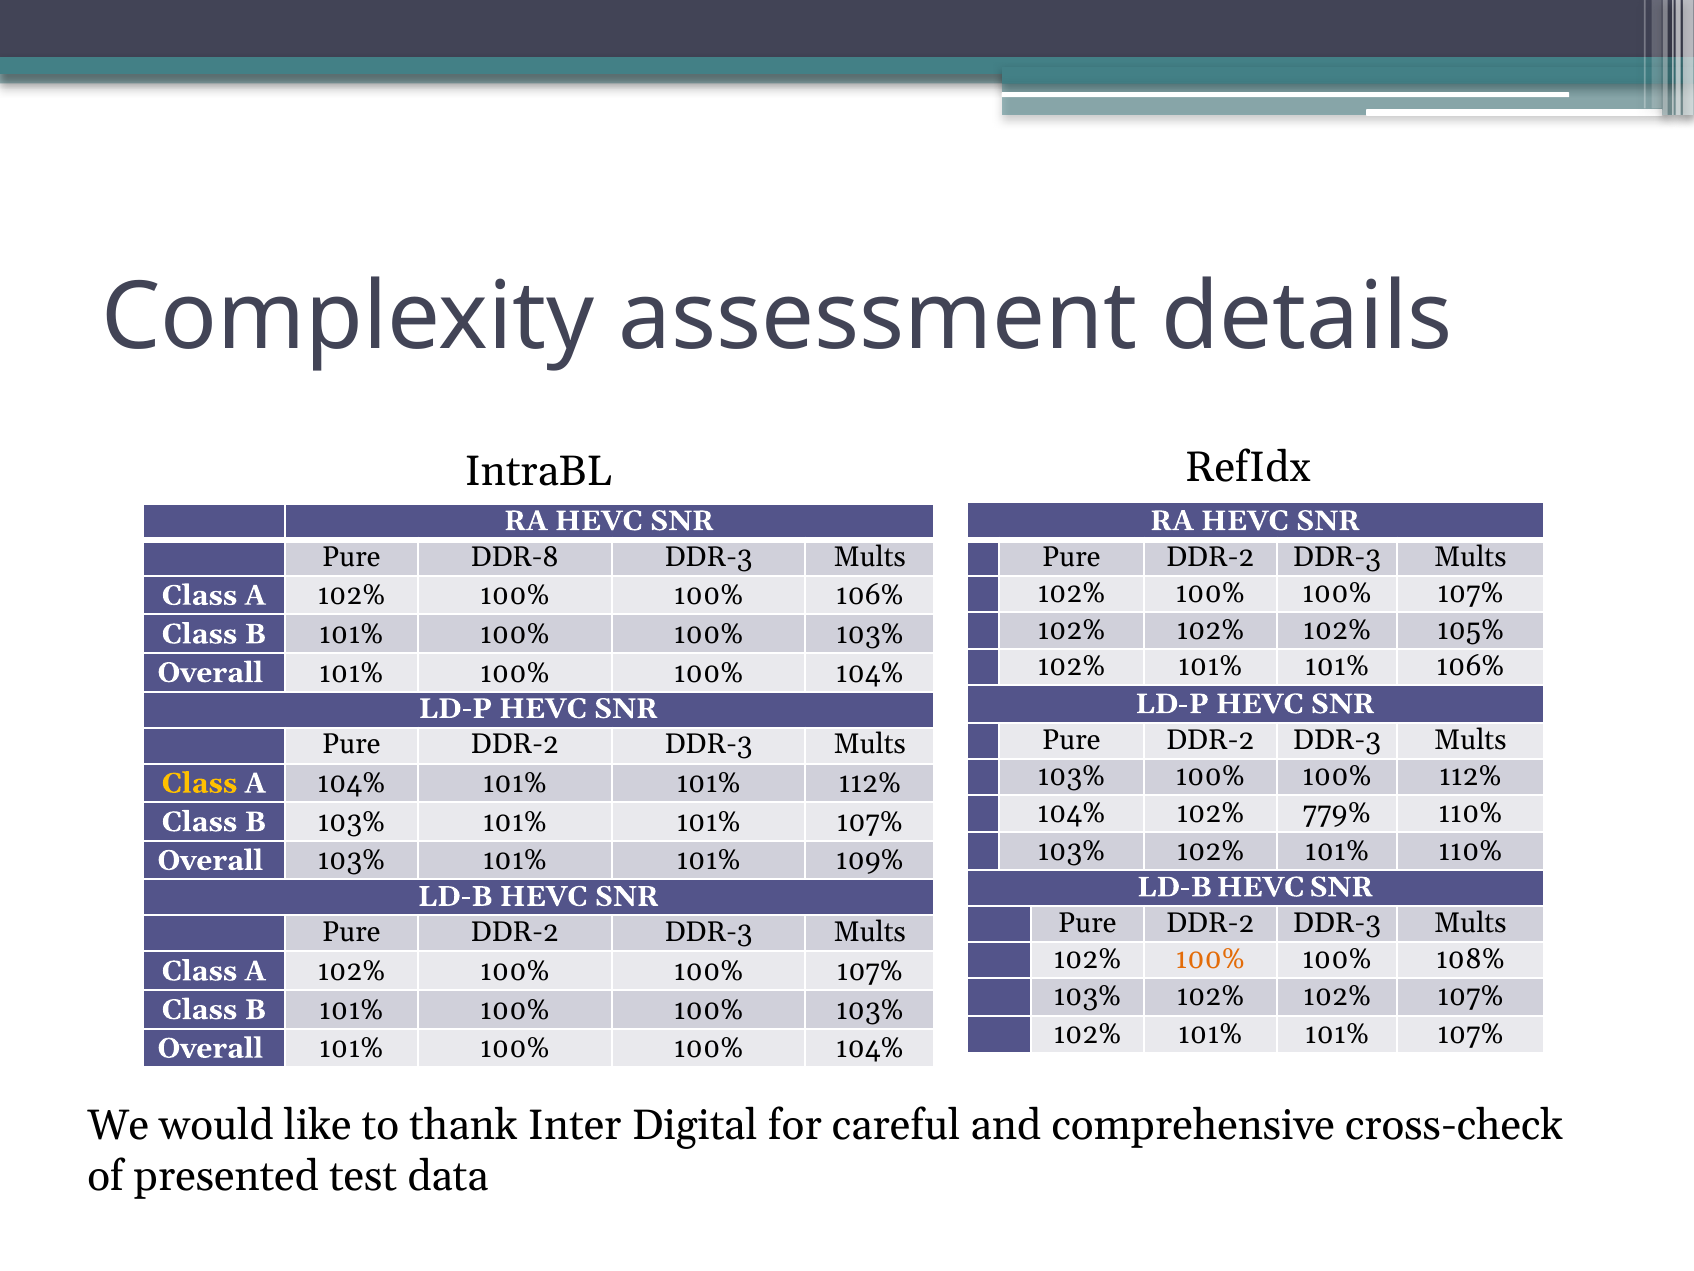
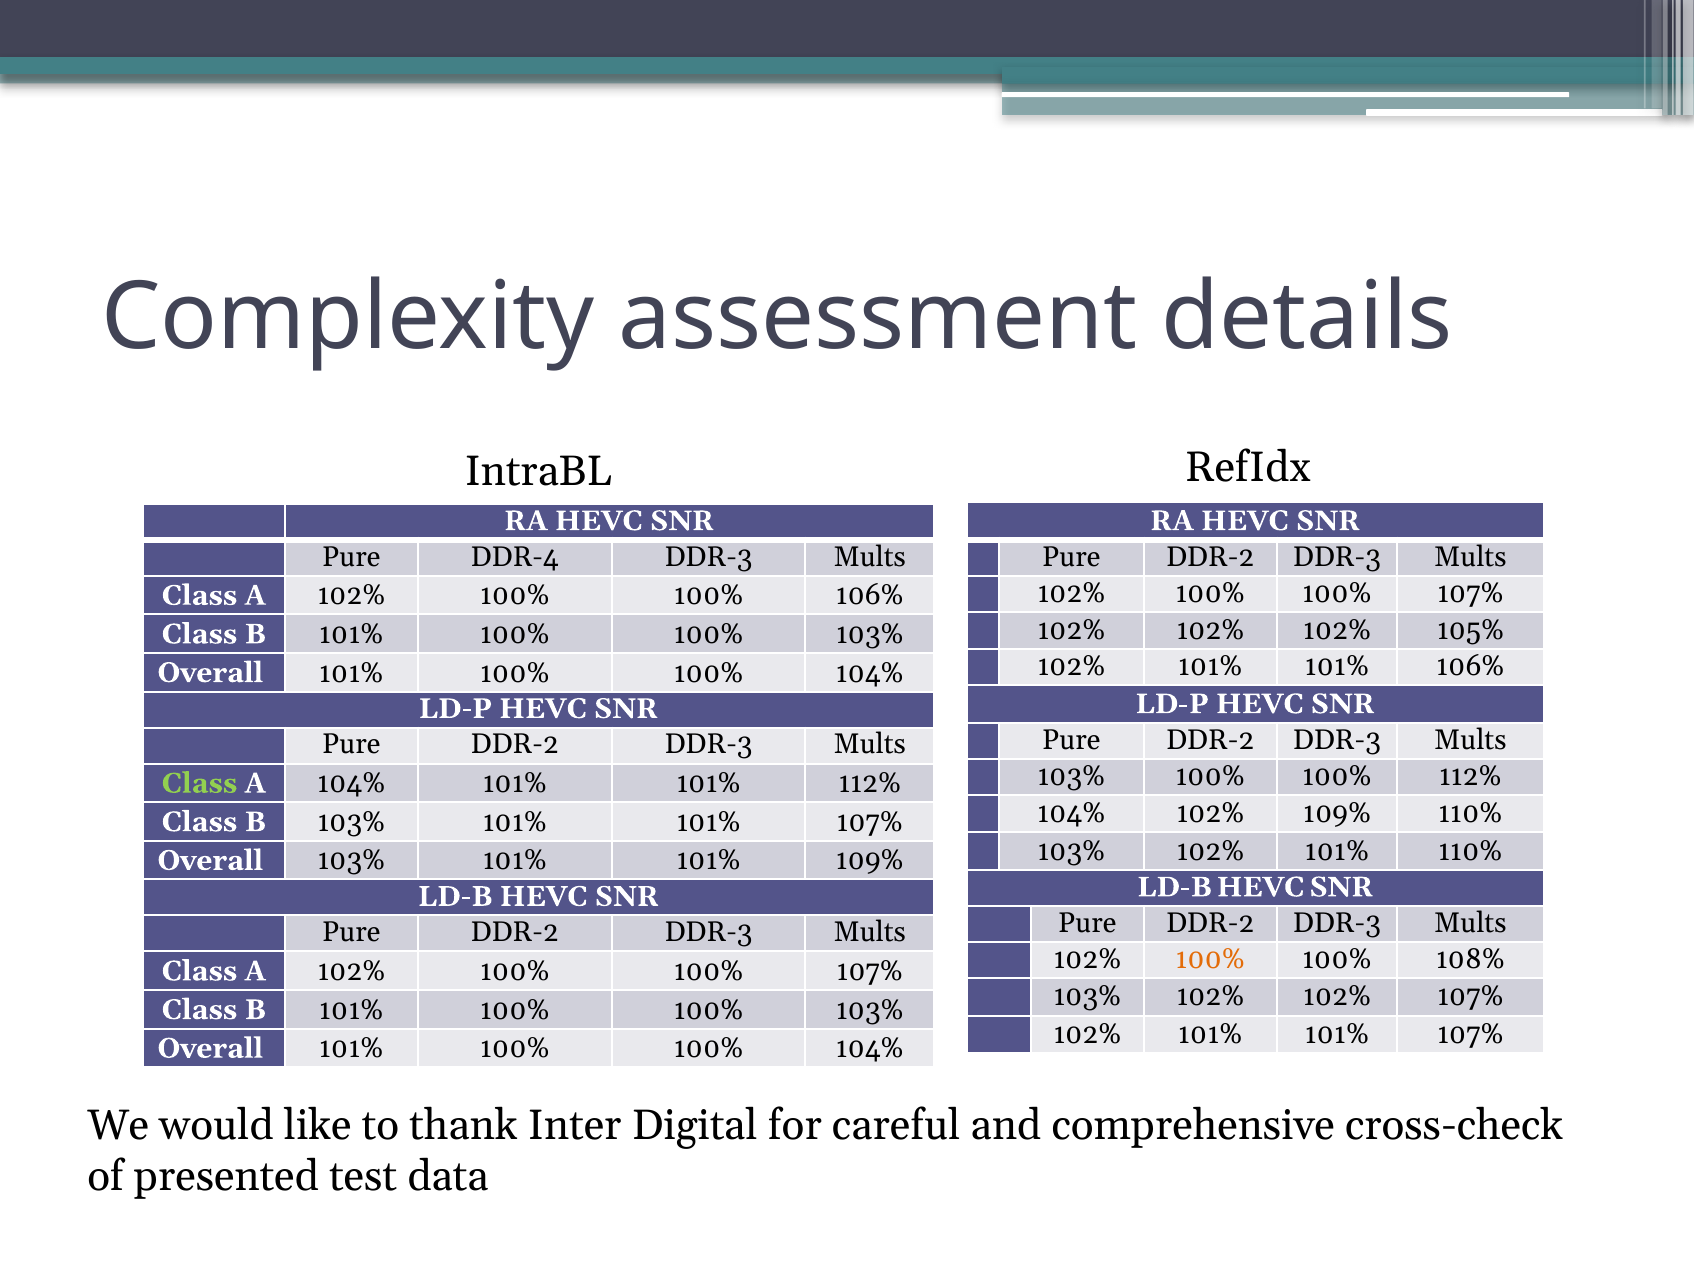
DDR-8: DDR-8 -> DDR-4 (515, 557)
Class colour: yellow -> light green (200, 783)
102% 779%: 779% -> 109% (1337, 813)
